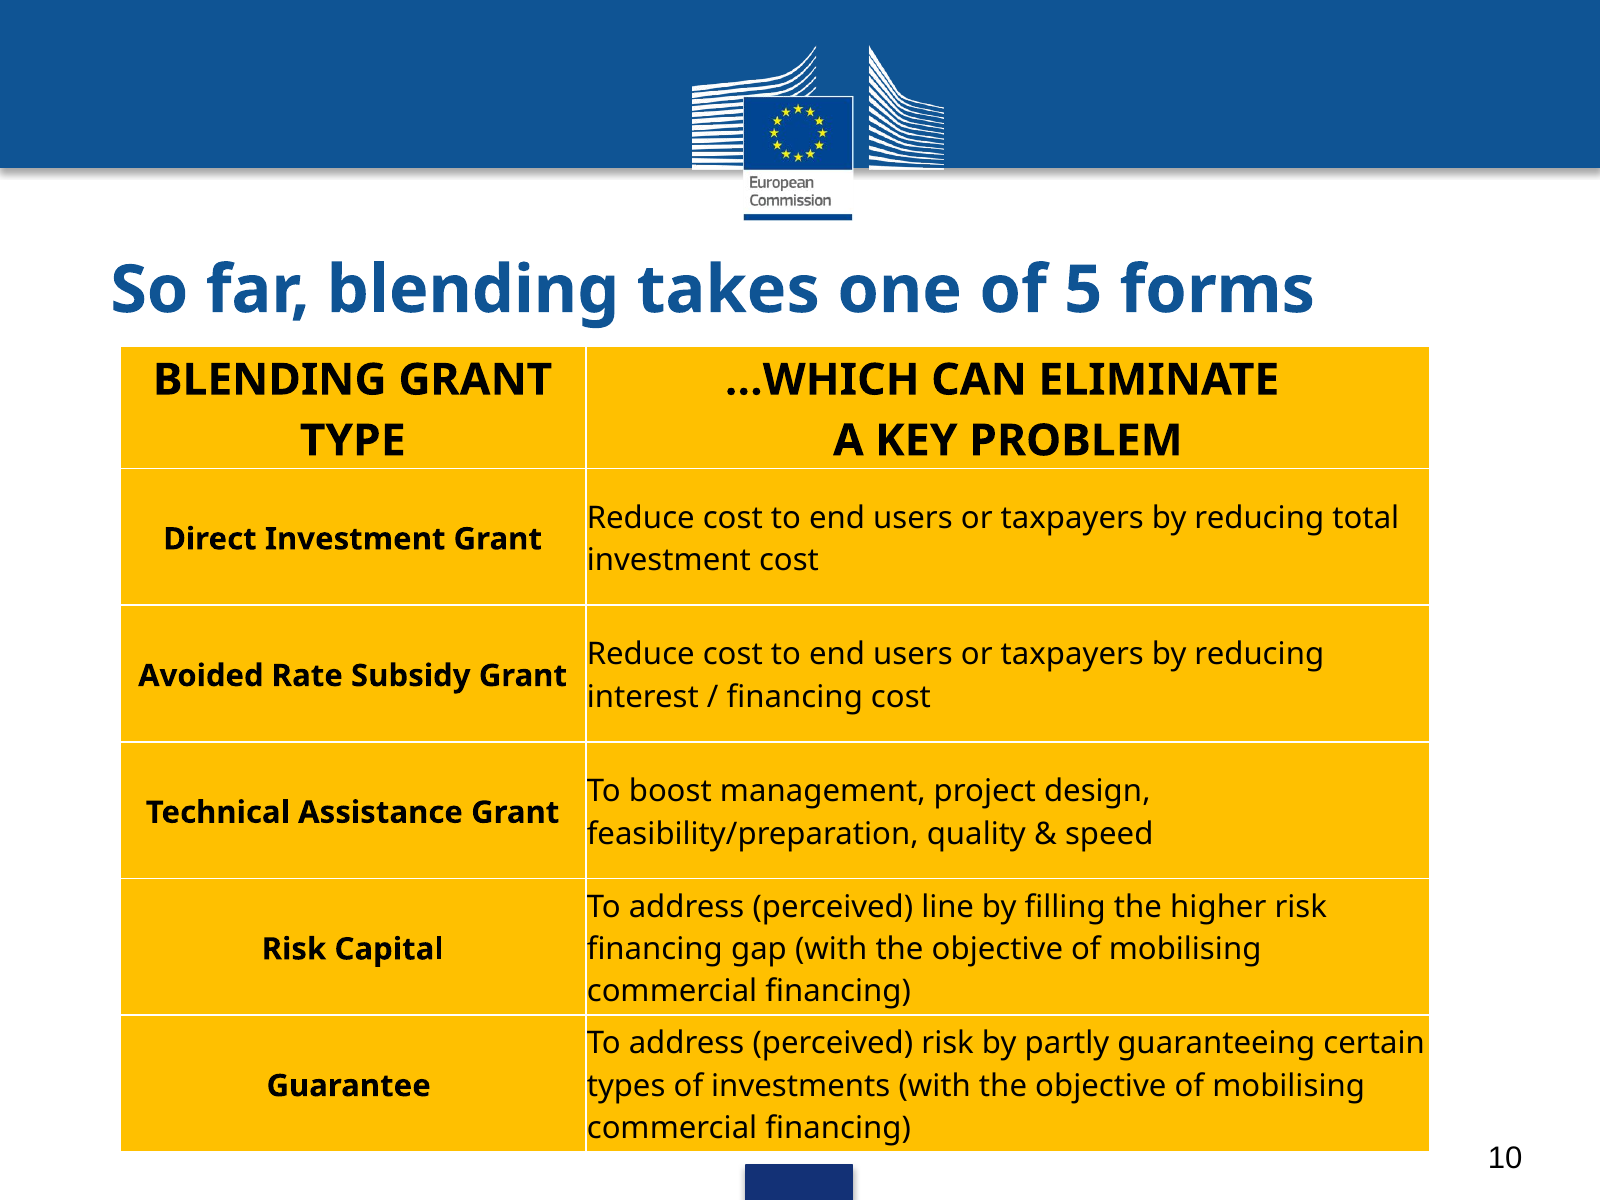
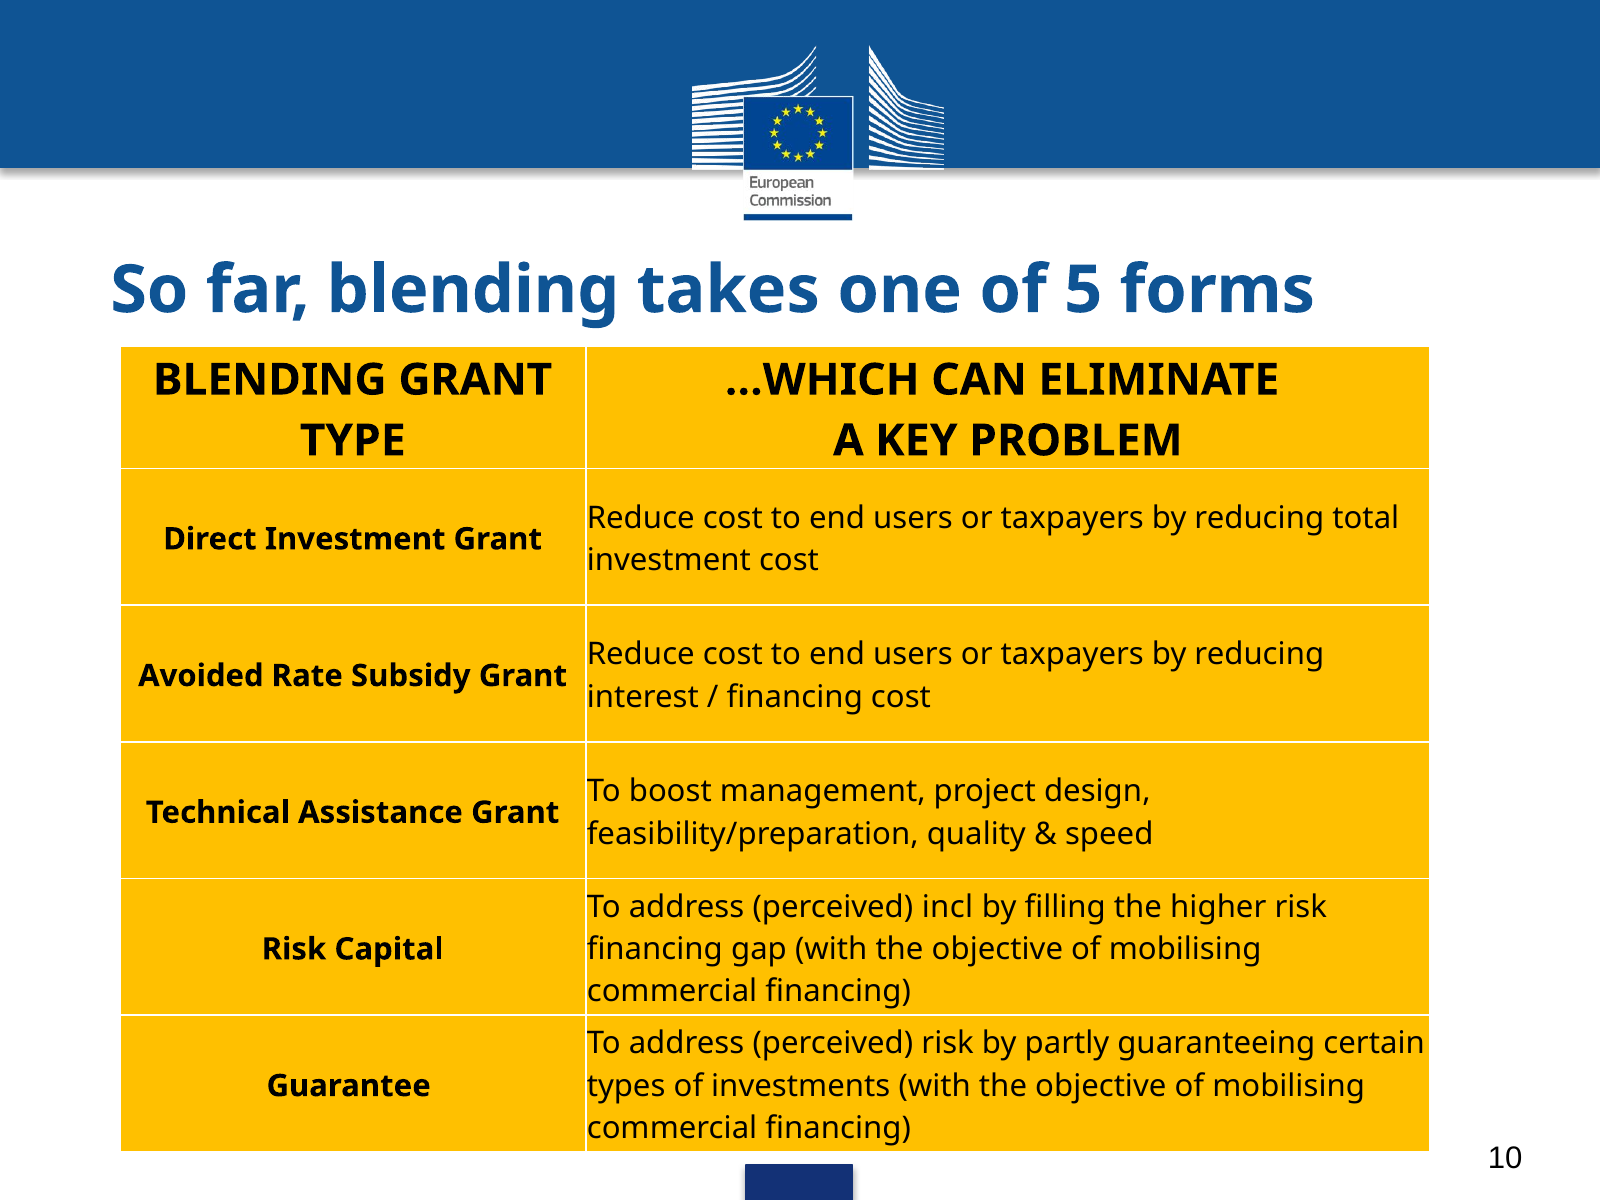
line: line -> incl (947, 907)
